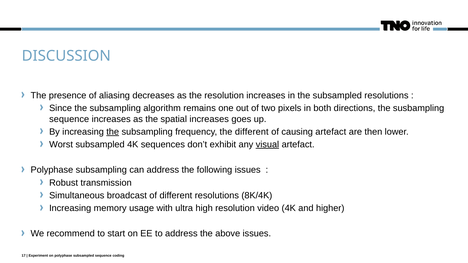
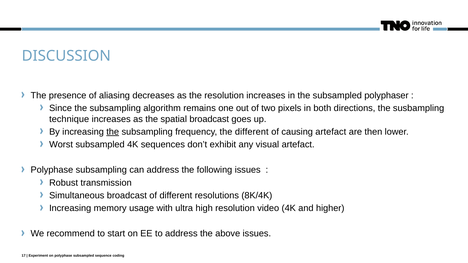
subsampled resolutions: resolutions -> polyphaser (386, 95)
sequence: sequence -> technique (69, 119)
spatial increases: increases -> broadcast (209, 119)
visual underline: present -> none (267, 145)
